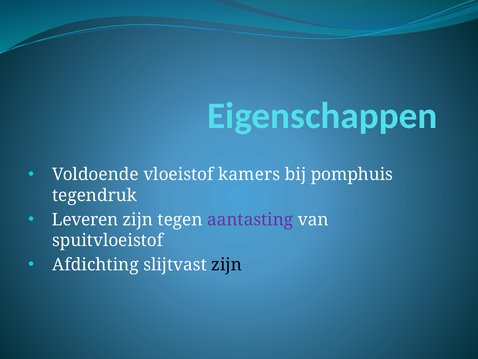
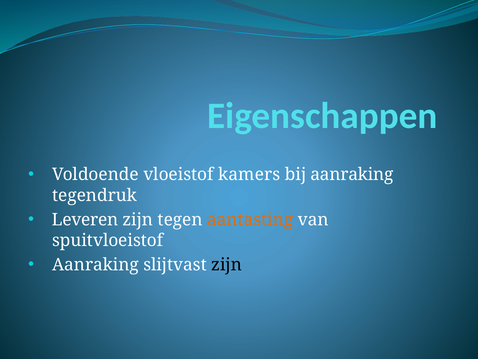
bij pomphuis: pomphuis -> aanraking (352, 174)
aantasting colour: purple -> orange (250, 219)
Afdichting: Afdichting -> Aanraking (95, 264)
